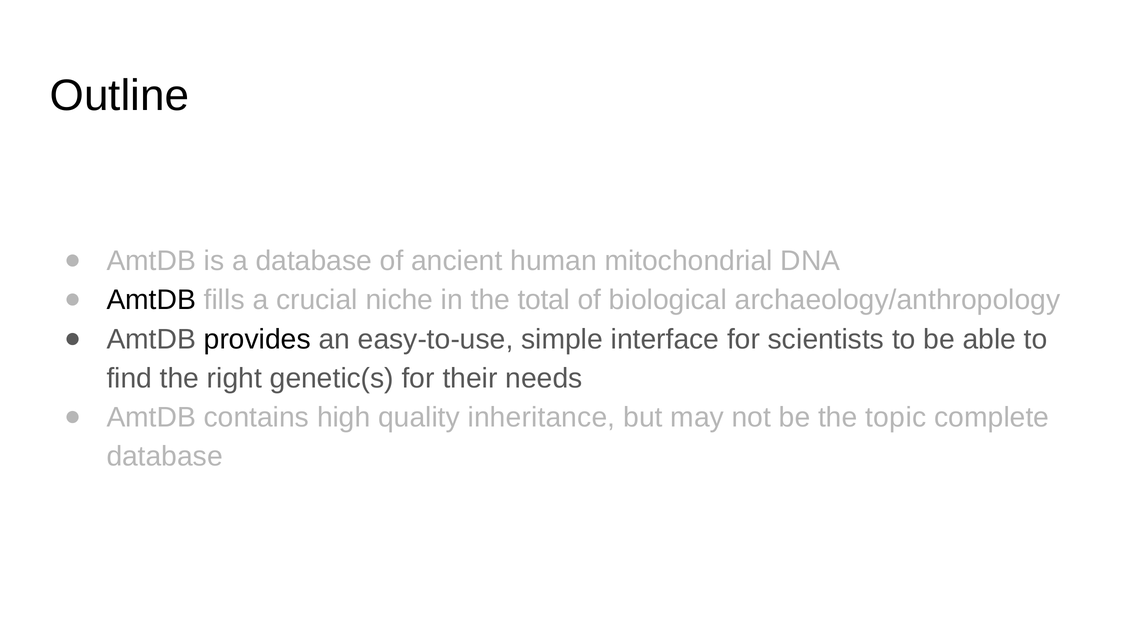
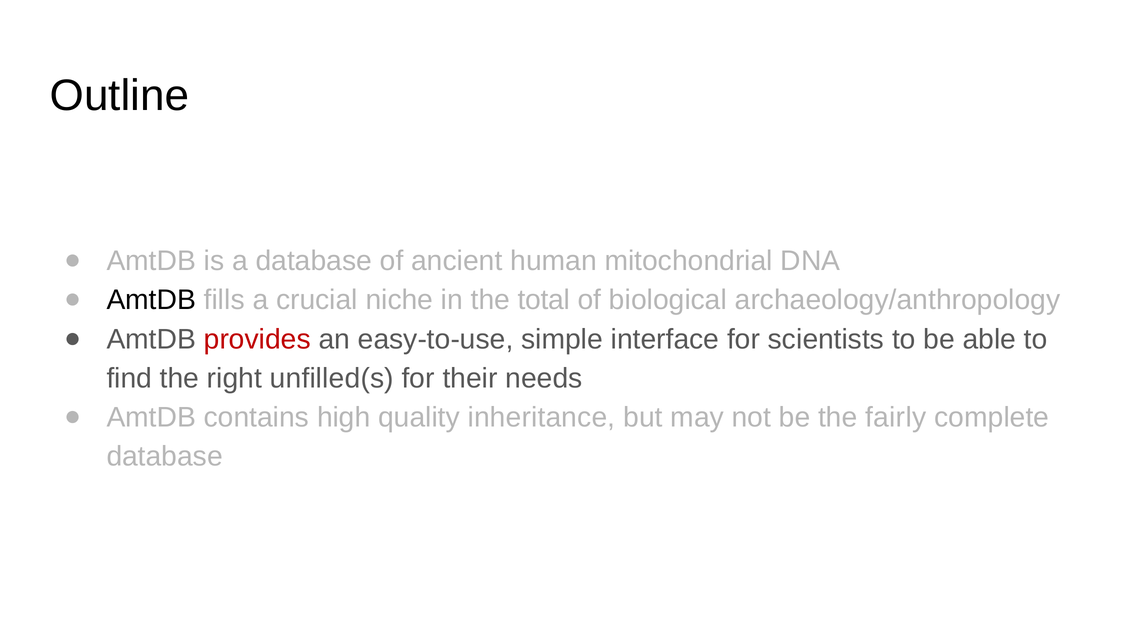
provides colour: black -> red (257, 339)
genetic(s: genetic(s -> unfilled(s (332, 378)
topic: topic -> fairly (896, 417)
